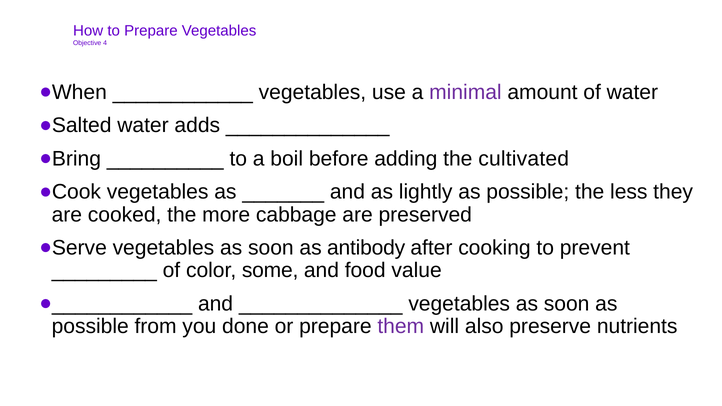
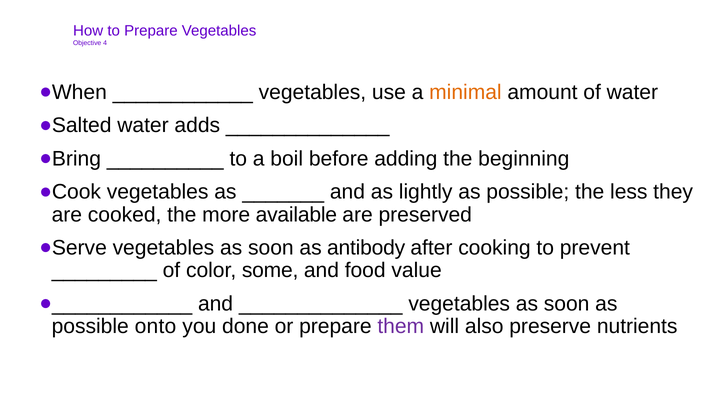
minimal colour: purple -> orange (465, 92)
cultivated: cultivated -> beginning (524, 159)
cabbage: cabbage -> available (296, 215)
from: from -> onto (155, 327)
